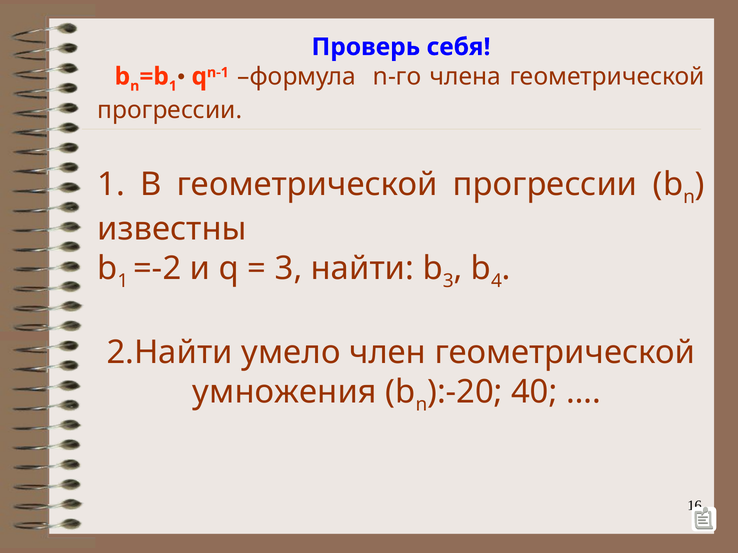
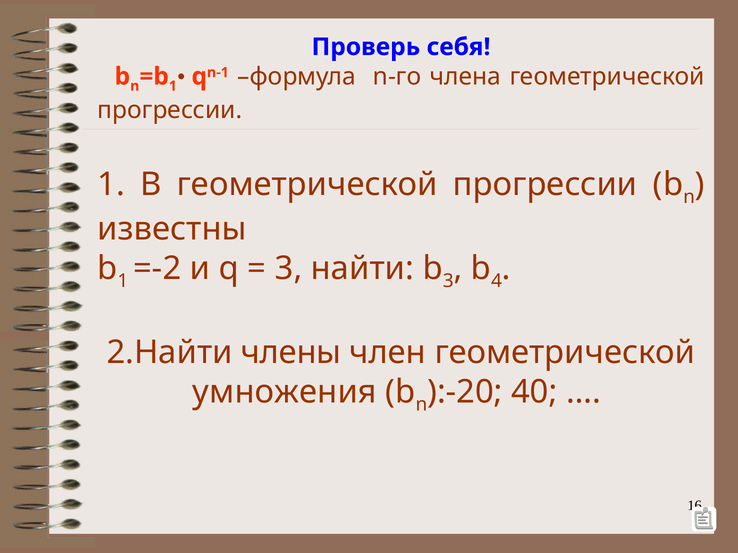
умело: умело -> члены (291, 353)
